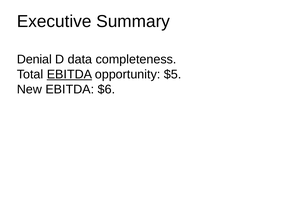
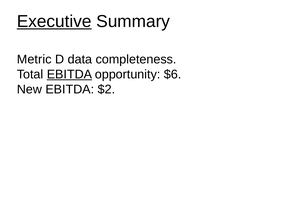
Executive underline: none -> present (54, 21)
Denial: Denial -> Metric (34, 59)
$5: $5 -> $6 (173, 74)
$6: $6 -> $2 (106, 89)
